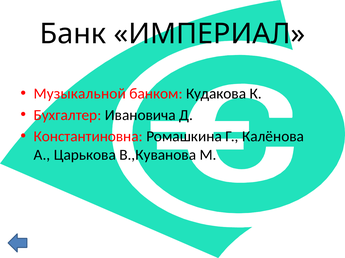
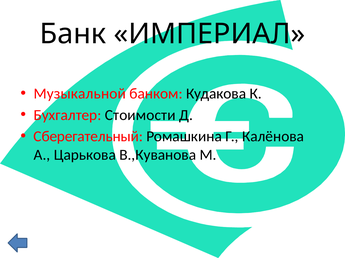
Ивановича: Ивановича -> Стоимости (140, 115)
Константиновна: Константиновна -> Сберегательный (88, 137)
